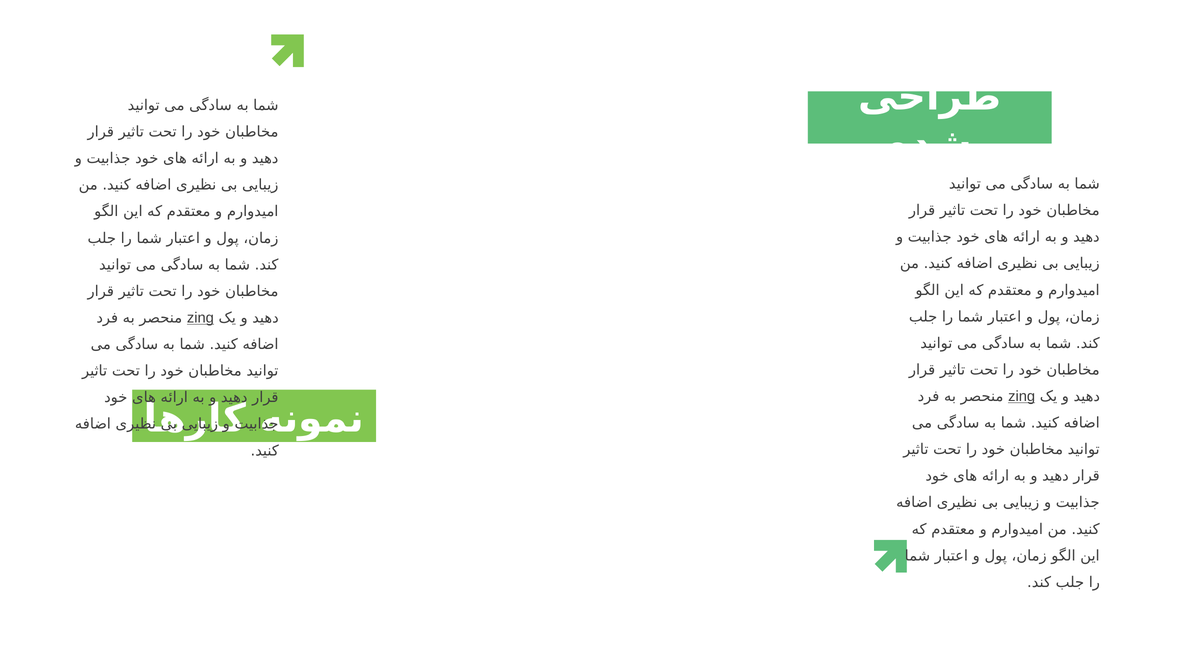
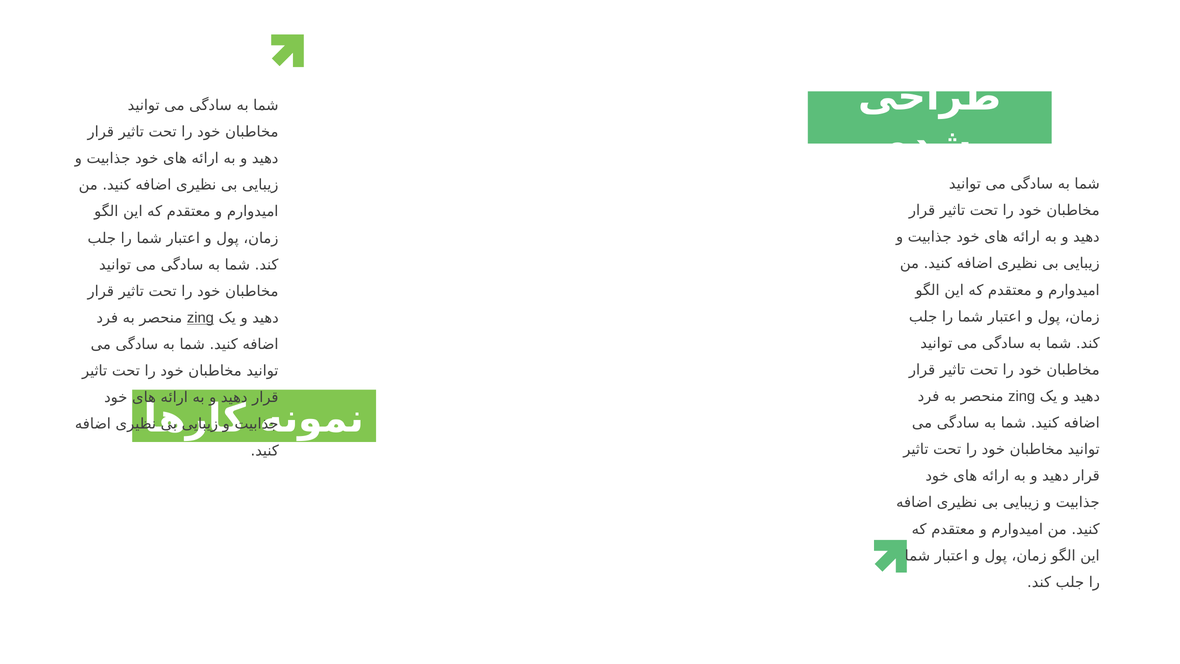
zing underline: present -> none (1022, 396)
